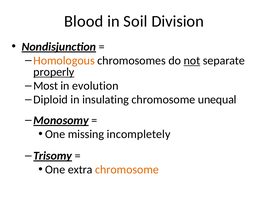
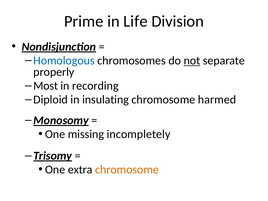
Blood: Blood -> Prime (84, 21)
Soil: Soil -> Life (135, 21)
Homologous colour: orange -> blue (64, 61)
properly underline: present -> none (54, 72)
evolution: evolution -> recording (95, 86)
unequal: unequal -> harmed (217, 100)
